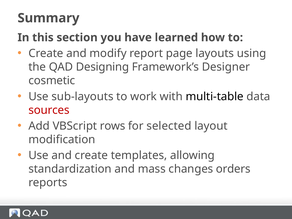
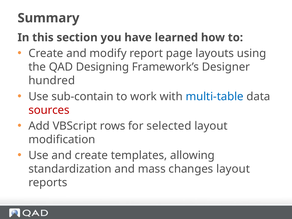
cosmetic: cosmetic -> hundred (52, 81)
sub-layouts: sub-layouts -> sub-contain (83, 96)
multi-table colour: black -> blue (215, 96)
changes orders: orders -> layout (233, 169)
